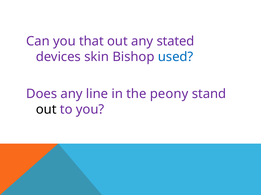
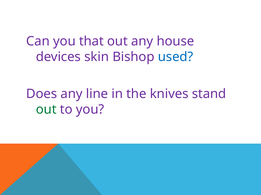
stated: stated -> house (175, 41)
peony: peony -> knives (169, 94)
out colour: black -> green (46, 110)
